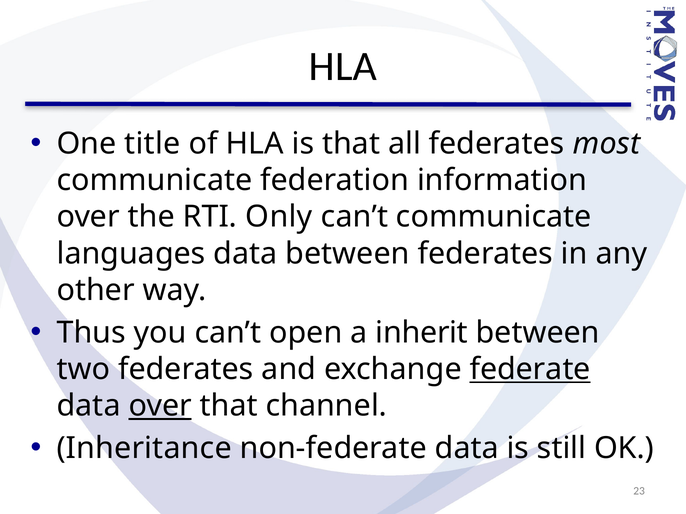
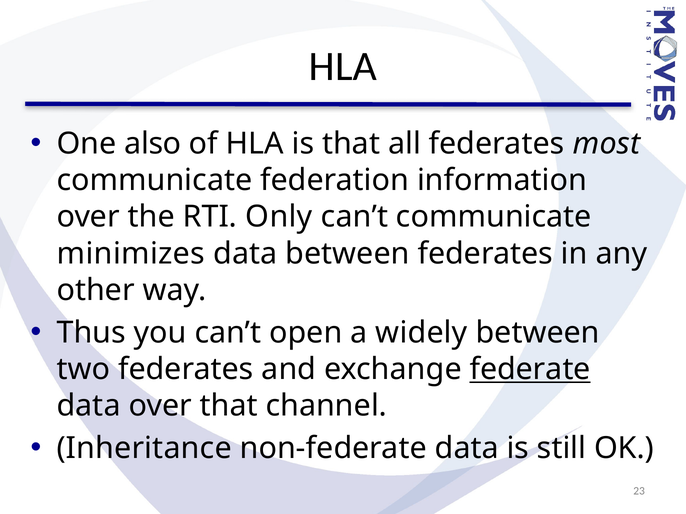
title: title -> also (153, 144)
languages: languages -> minimizes (131, 254)
inherit: inherit -> widely (421, 333)
over underline: present -> none (160, 406)
